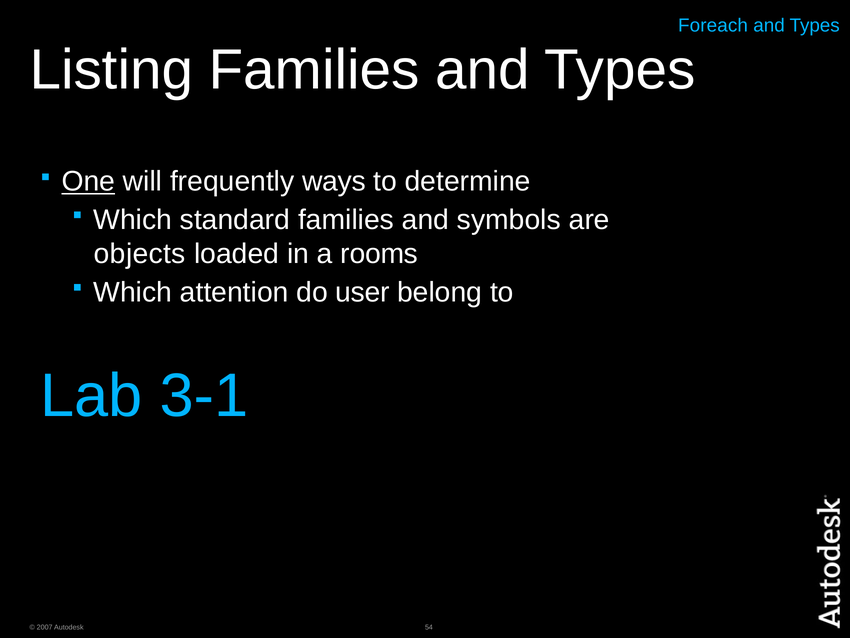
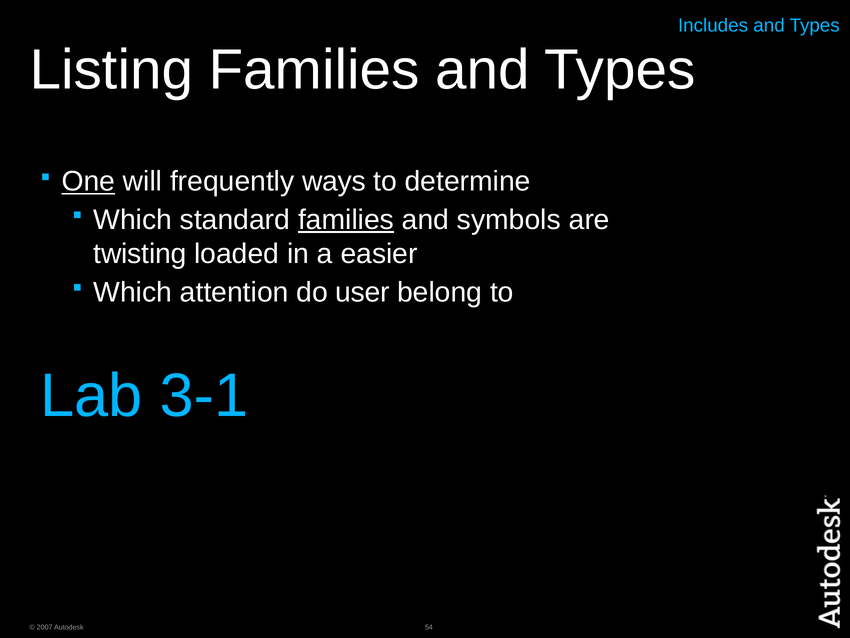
Foreach: Foreach -> Includes (713, 25)
families underline: none -> present (346, 220)
objects: objects -> twisting (140, 254)
rooms: rooms -> easier (379, 254)
